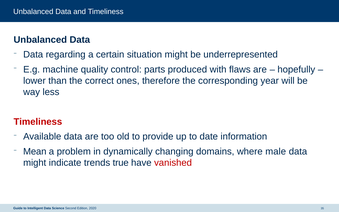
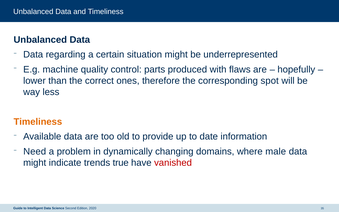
year: year -> spot (270, 81)
Timeliness colour: red -> orange (38, 122)
Mean: Mean -> Need (35, 151)
